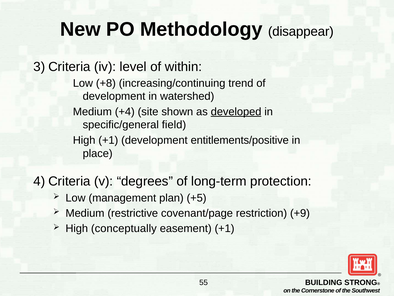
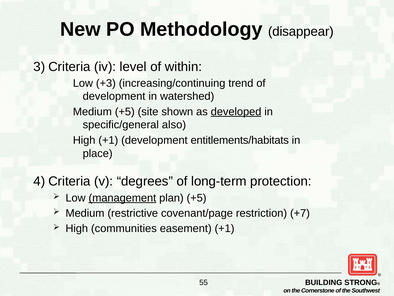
+8: +8 -> +3 (106, 83)
Medium +4: +4 -> +5 (125, 112)
field: field -> also (174, 125)
entitlements/positive: entitlements/positive -> entitlements/habitats (240, 140)
management underline: none -> present (122, 198)
+9: +9 -> +7 (300, 213)
conceptually: conceptually -> communities (124, 228)
